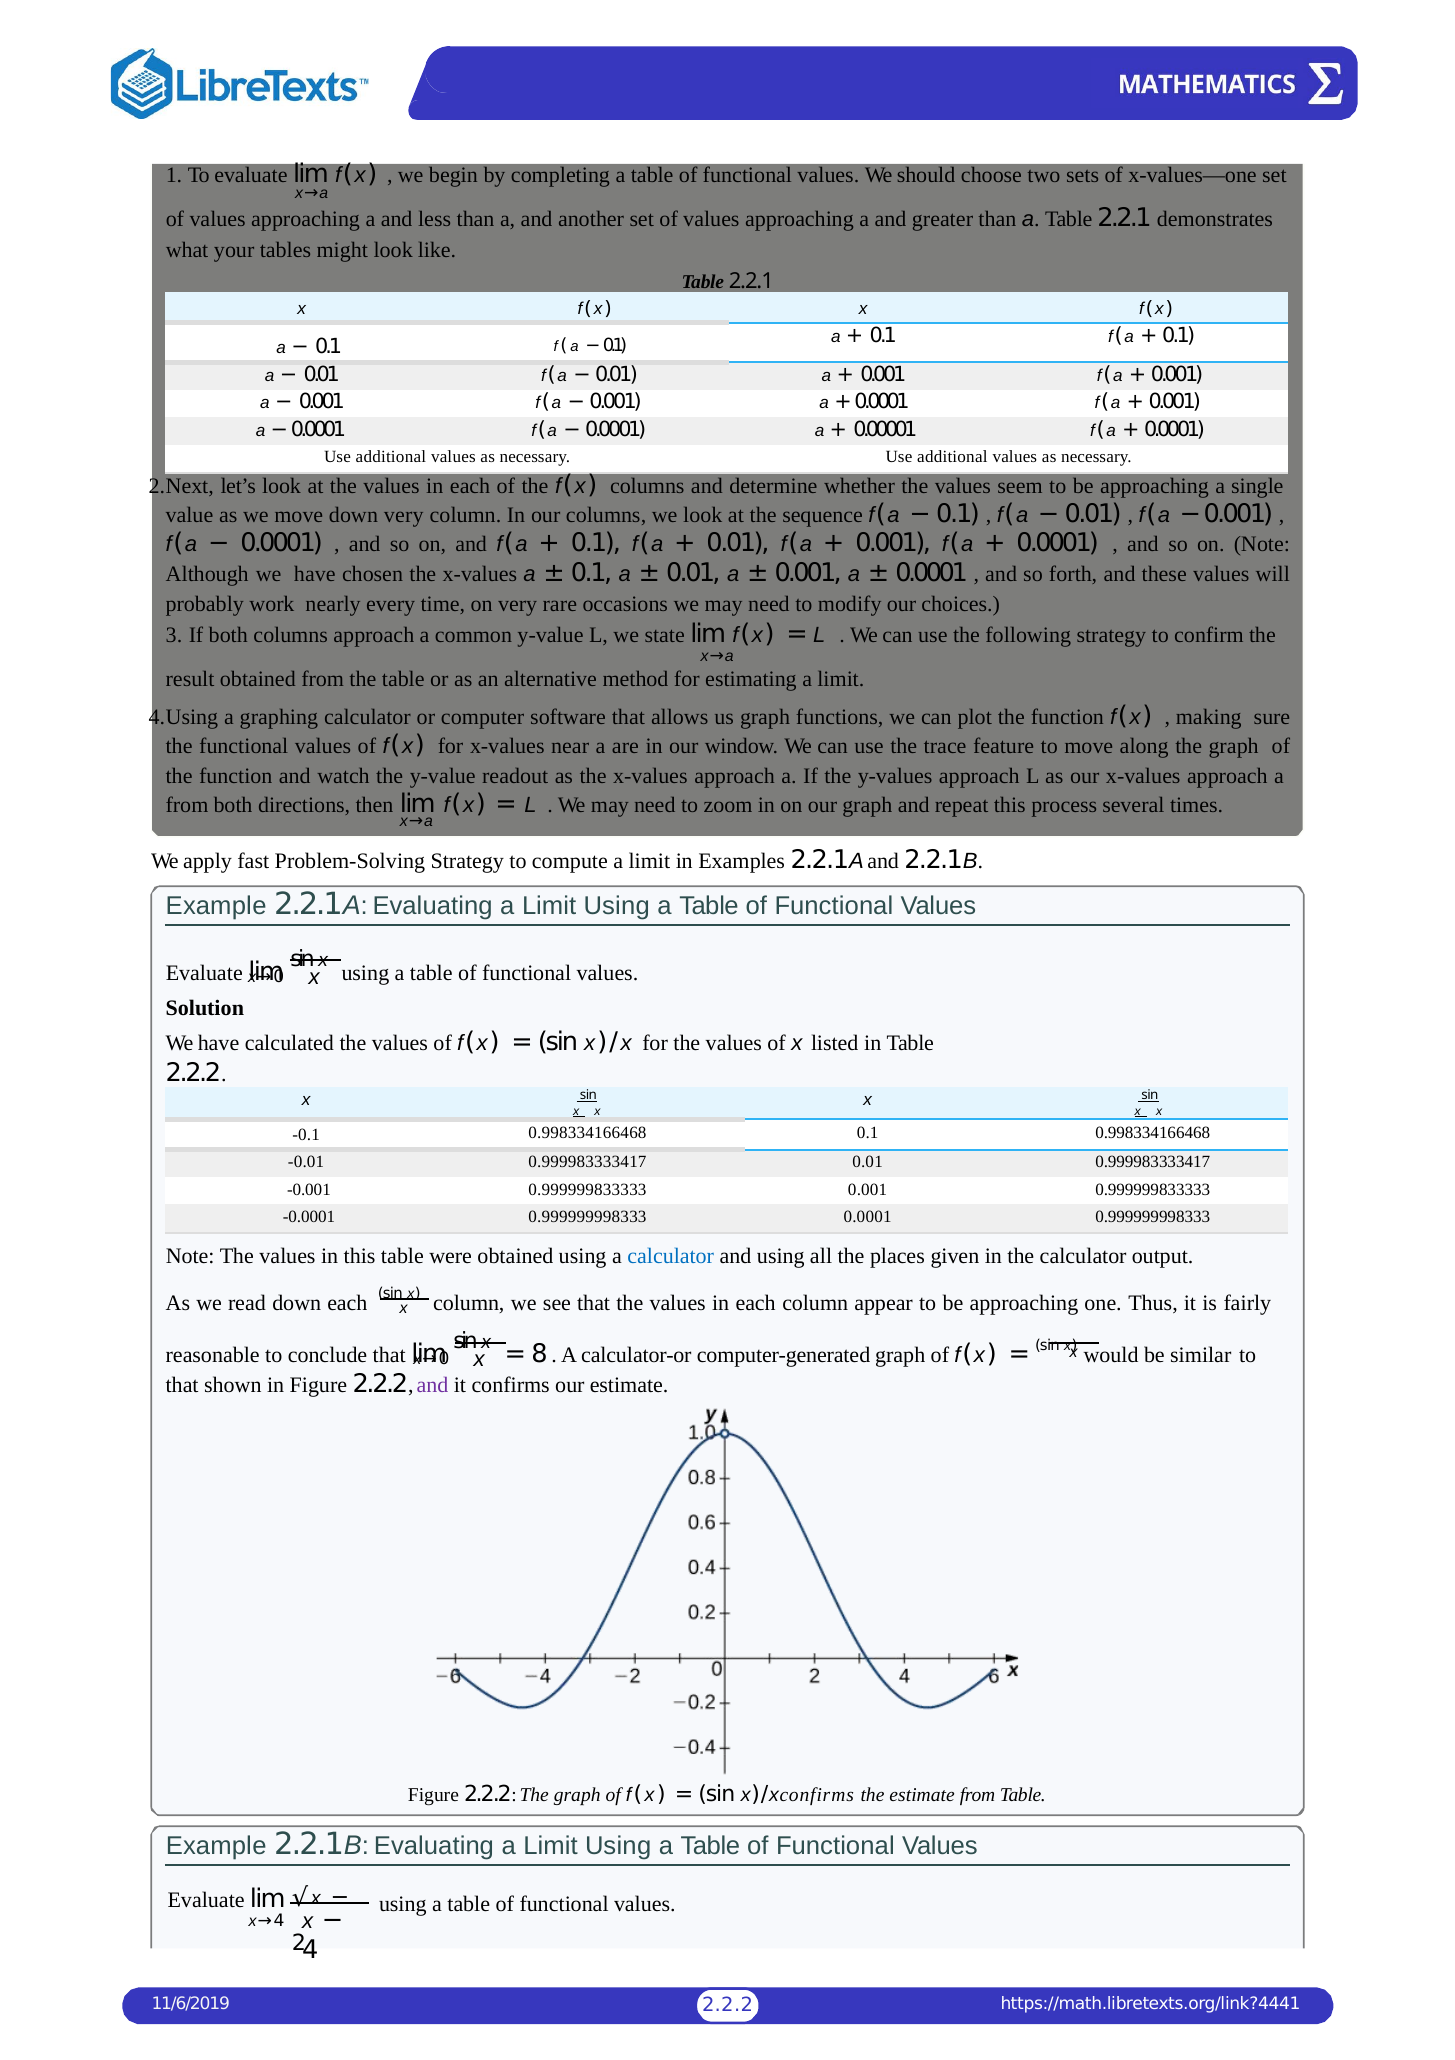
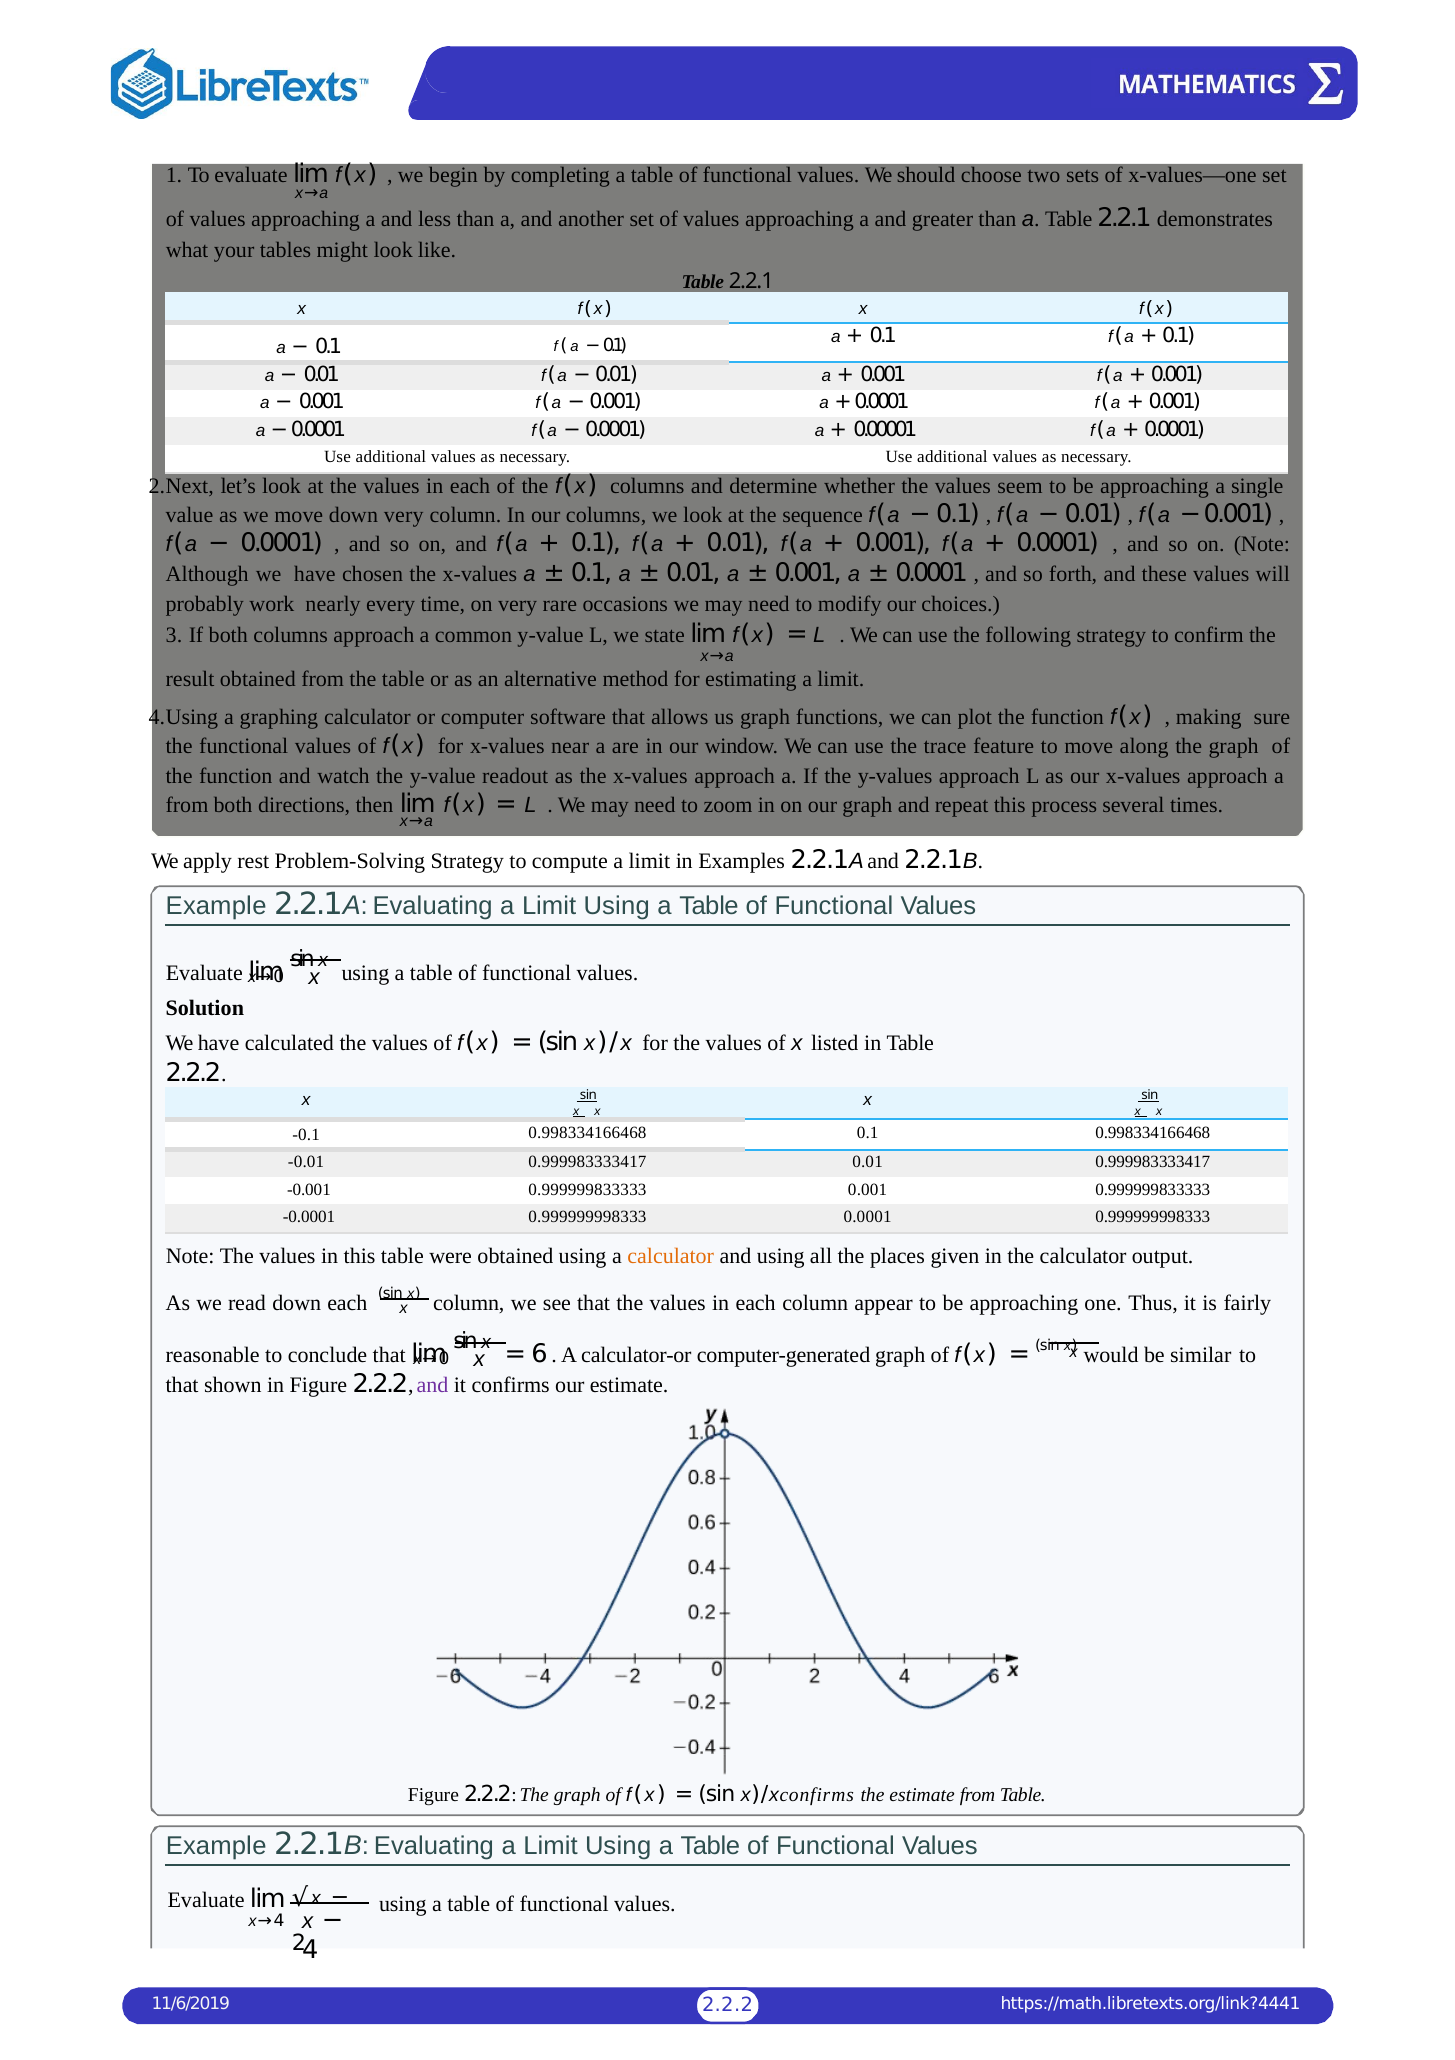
fast: fast -> rest (253, 861)
calculator colour: blue -> orange (671, 1256)
8: 8 -> 6 (539, 1354)
